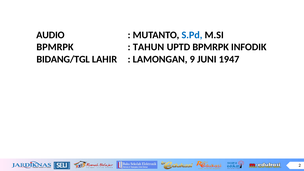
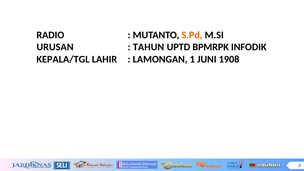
AUDIO: AUDIO -> RADIO (50, 35)
S.Pd colour: blue -> orange (192, 35)
BPMRPK: BPMRPK -> URUSAN (55, 47)
BIDANG/TGL: BIDANG/TGL -> KEPALA/TGL (63, 59)
9: 9 -> 1 (192, 59)
1947: 1947 -> 1908 (229, 59)
